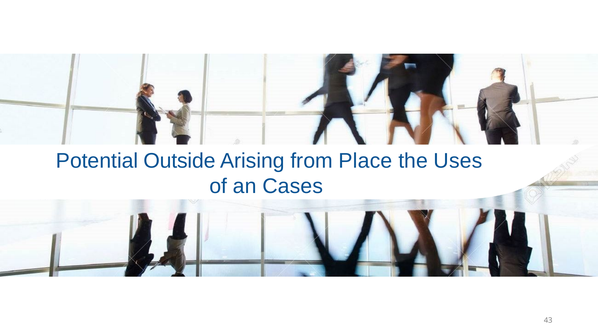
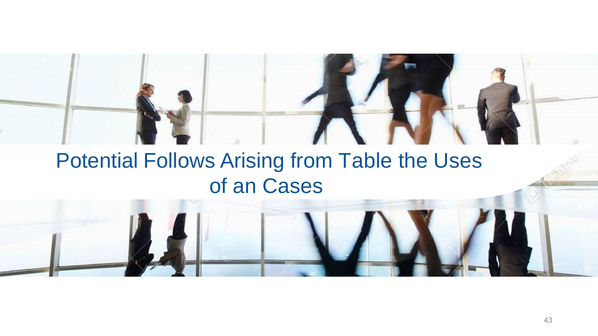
Outside: Outside -> Follows (179, 161)
Place: Place -> Table (365, 161)
